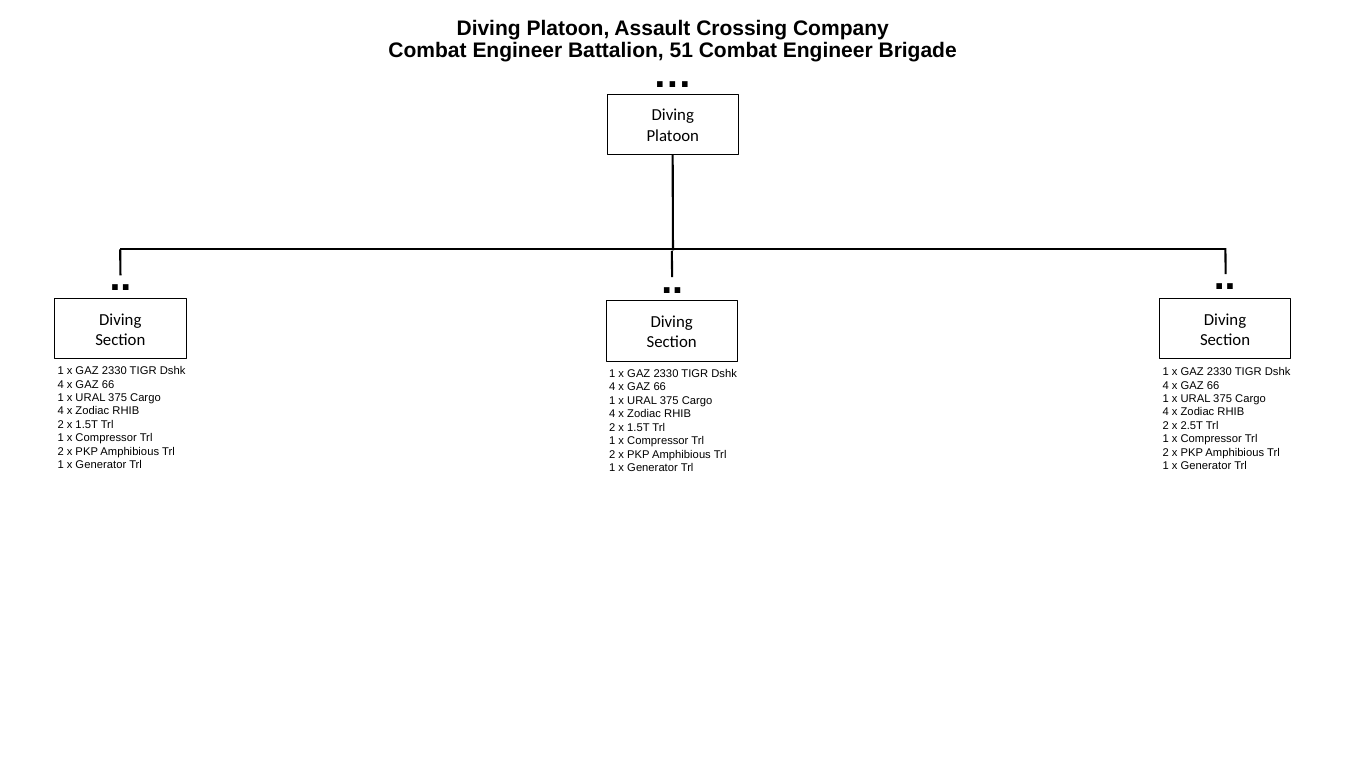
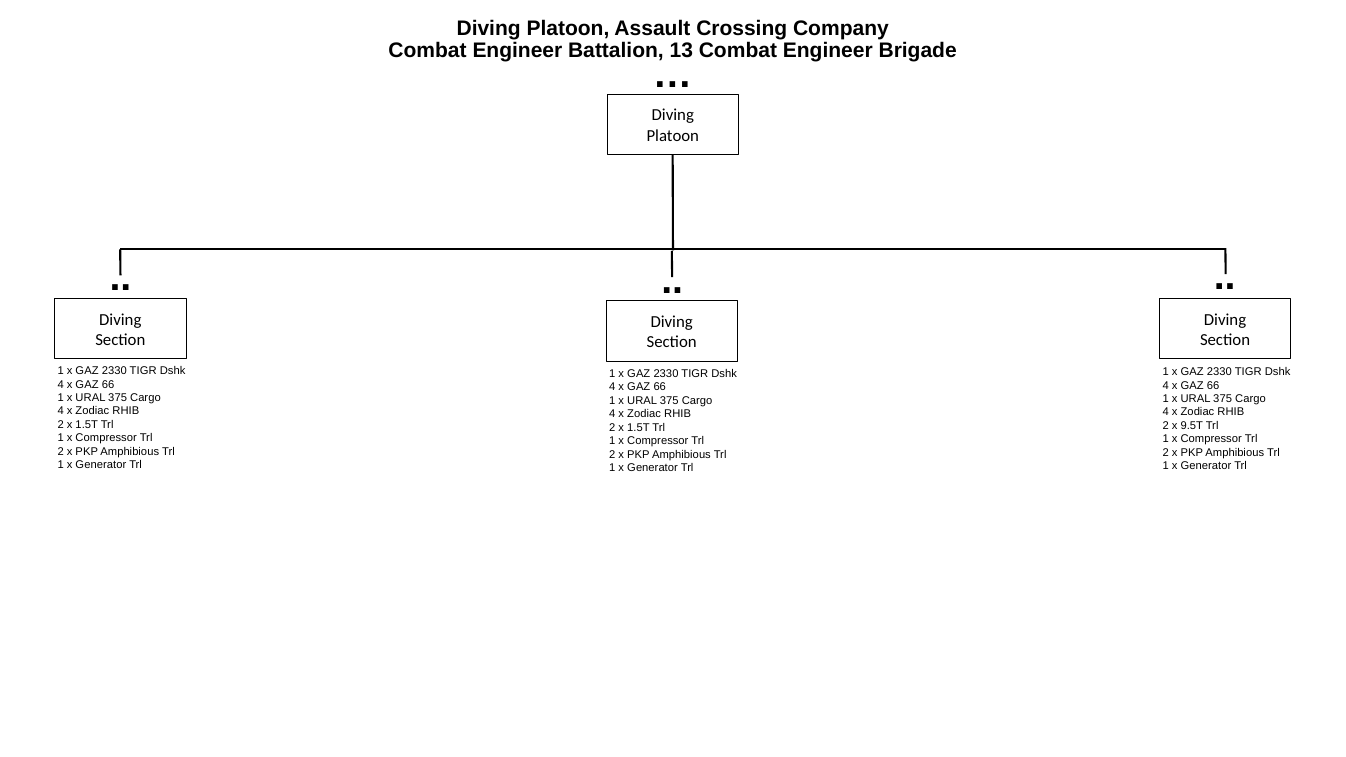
51: 51 -> 13 (681, 51)
2.5T: 2.5T -> 9.5T (1192, 426)
